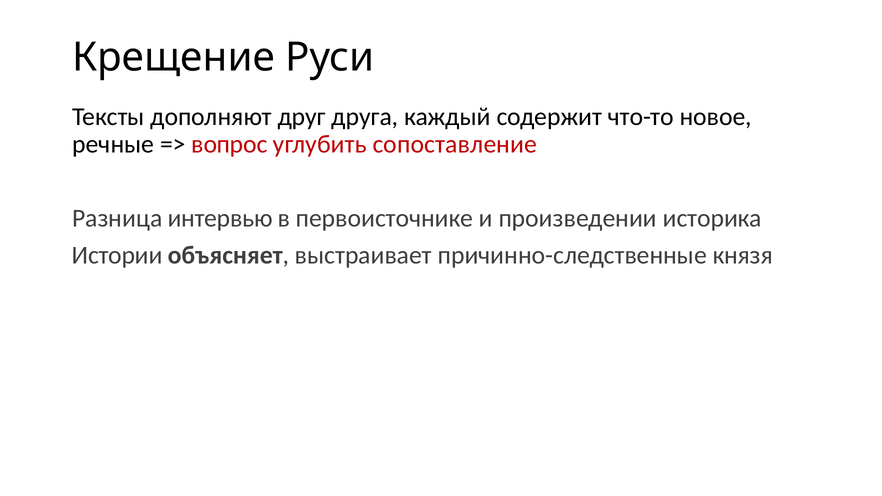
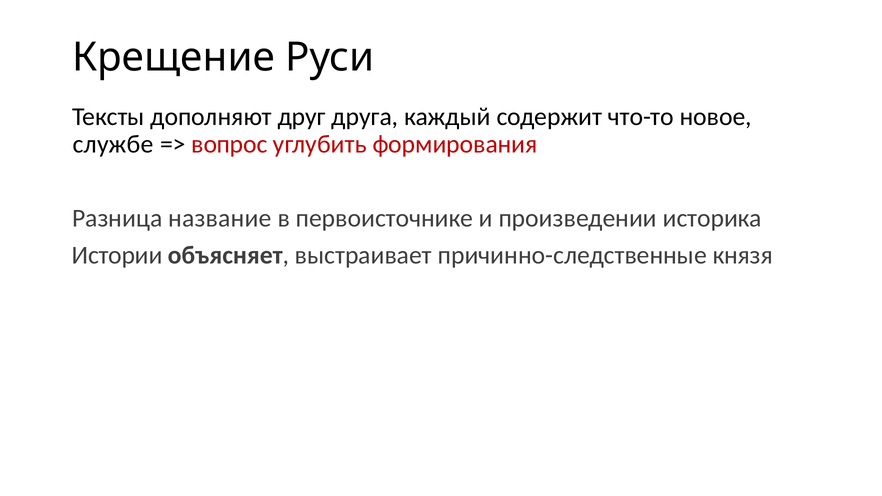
речные: речные -> службе (113, 144)
сопоставление: сопоставление -> формирования (455, 144)
интервью: интервью -> название (220, 218)
